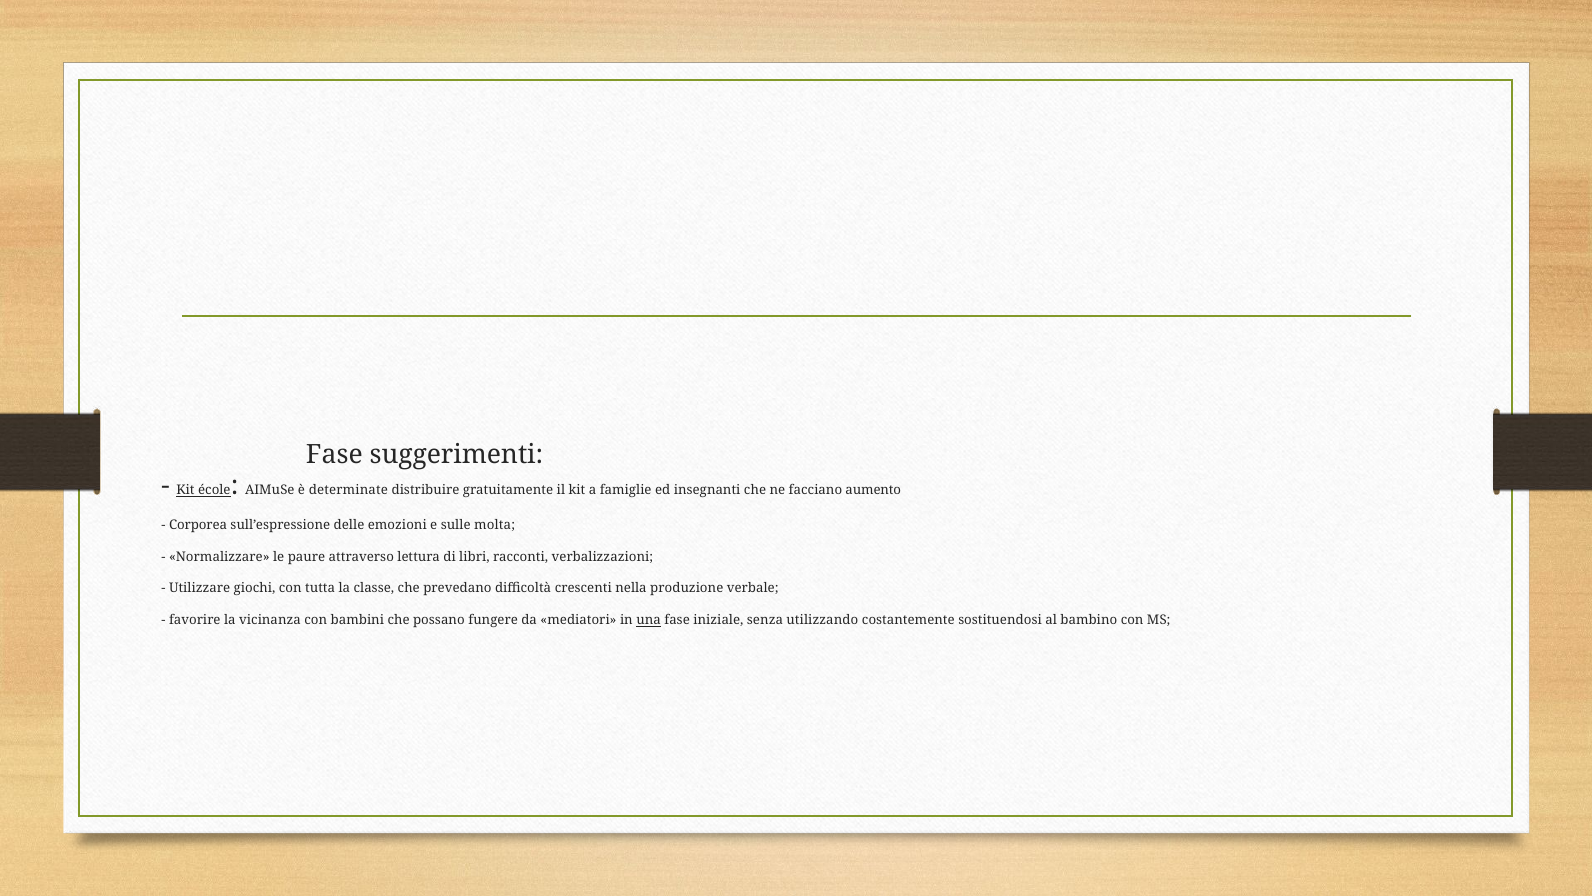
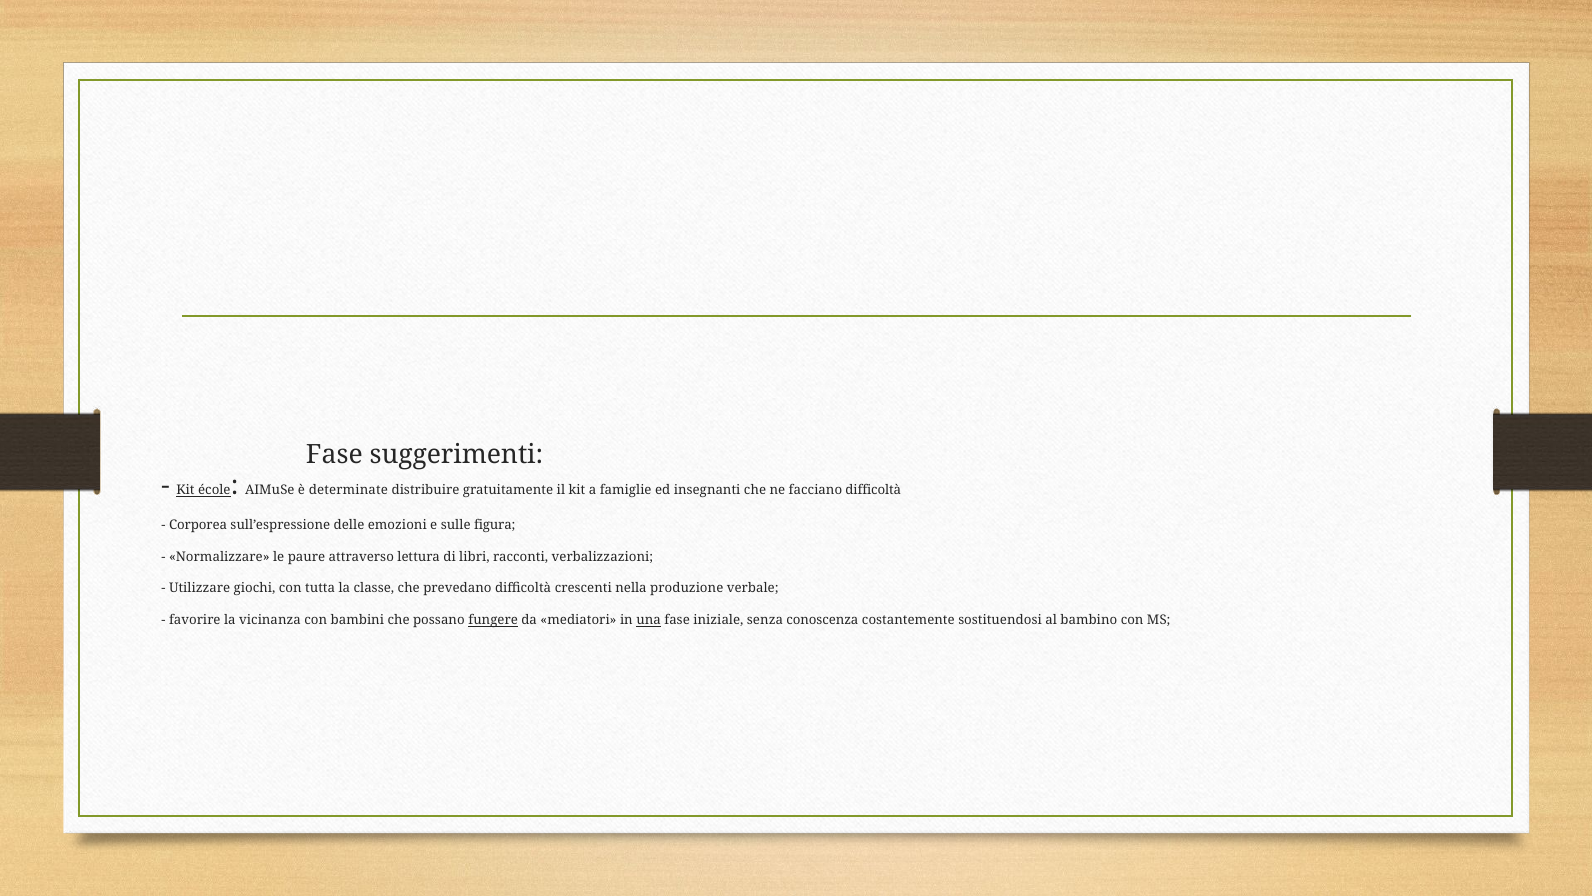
facciano aumento: aumento -> difficoltà (873, 490)
molta: molta -> figura (495, 525)
fungere underline: none -> present (493, 620)
utilizzando: utilizzando -> conoscenza (822, 620)
